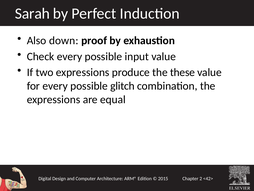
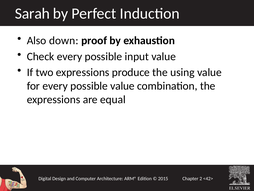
these: these -> using (182, 72)
possible glitch: glitch -> value (122, 86)
